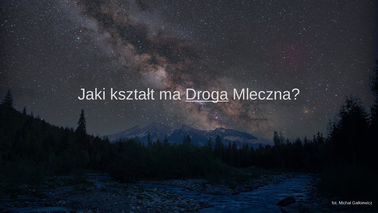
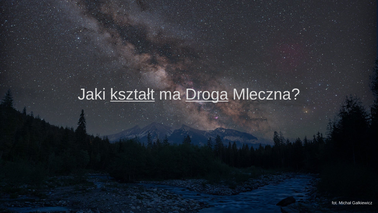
kształt underline: none -> present (132, 94)
